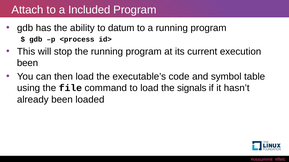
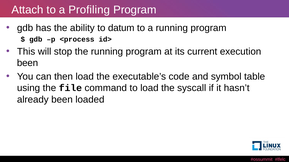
Included: Included -> Profiling (89, 10)
signals: signals -> syscall (192, 88)
